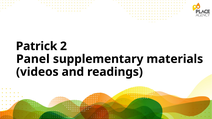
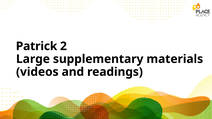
Panel: Panel -> Large (33, 59)
